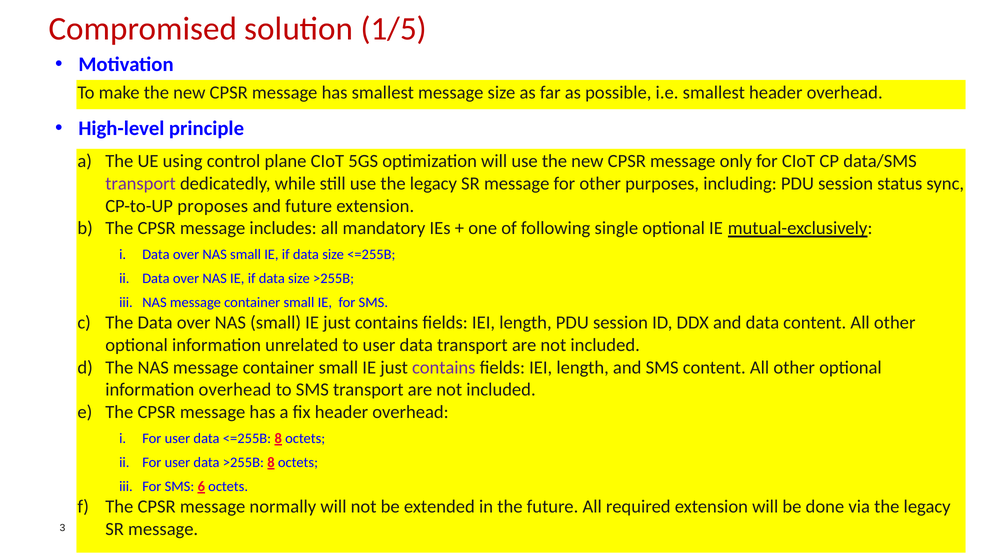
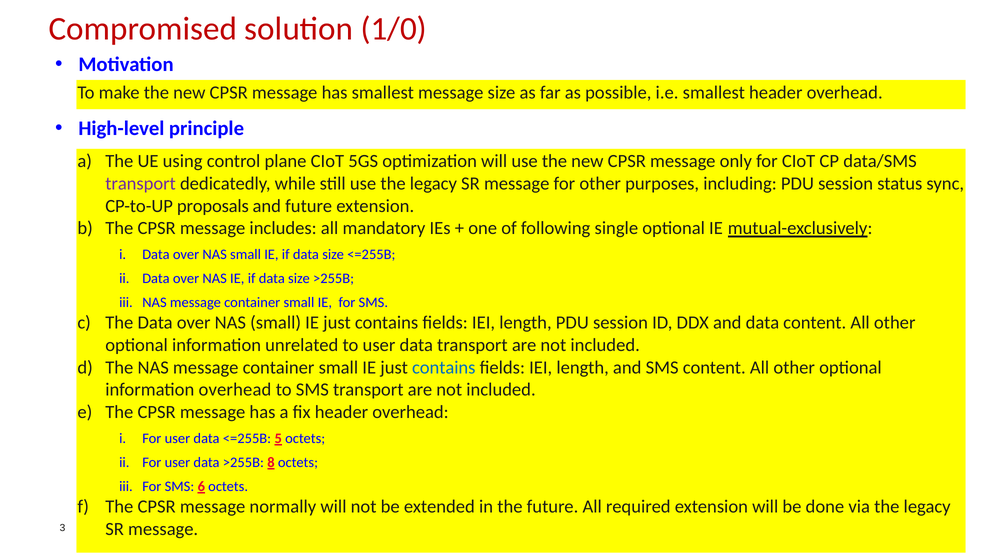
1/5: 1/5 -> 1/0 (394, 29)
proposes: proposes -> proposals (213, 206)
contains colour: purple -> blue (444, 368)
<=255B 8: 8 -> 5 (278, 439)
